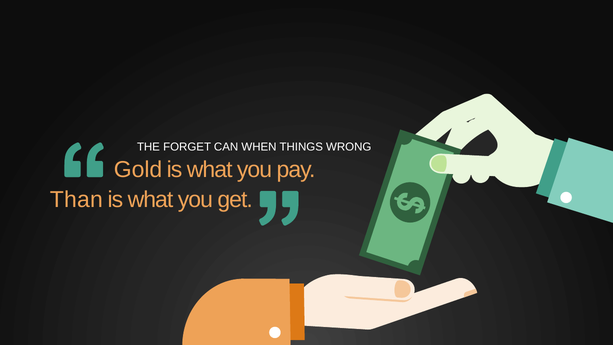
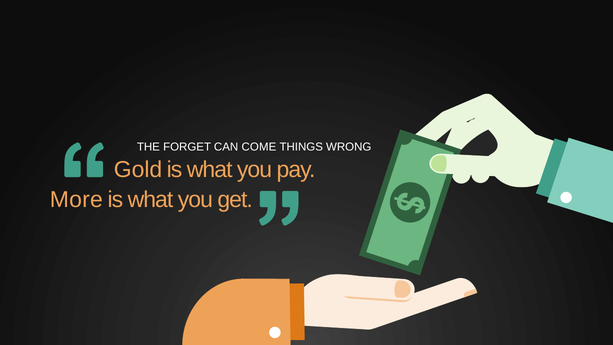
WHEN: WHEN -> COME (259, 147)
Than: Than -> More (76, 200)
